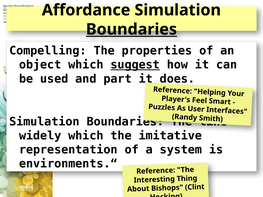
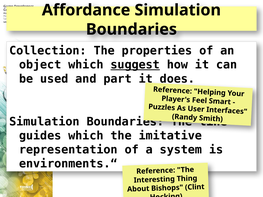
Boundaries underline: present -> none (131, 29)
Compelling: Compelling -> Collection (48, 51)
widely: widely -> guides (40, 136)
